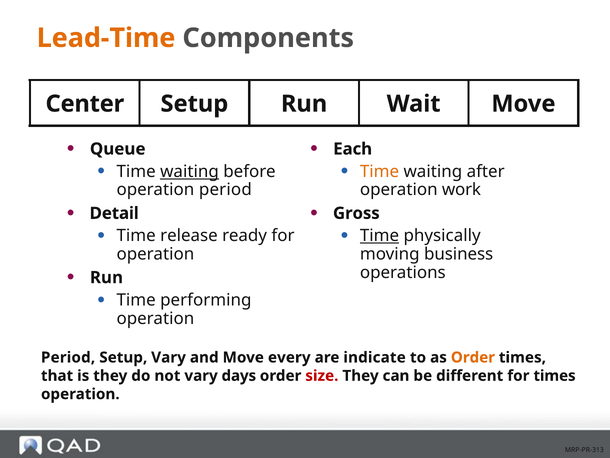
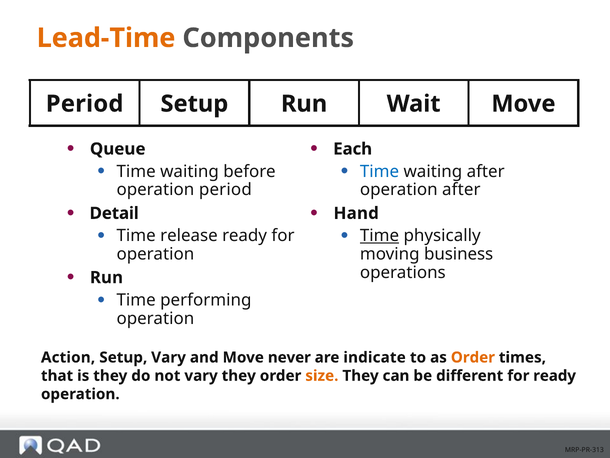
Center: Center -> Period (85, 104)
waiting underline: present -> none (189, 171)
Time colour: orange -> blue (380, 171)
operation work: work -> after (461, 190)
Gross: Gross -> Hand (356, 213)
Period: Period -> Action (68, 357)
every: every -> never (289, 357)
vary days: days -> they (239, 375)
size colour: red -> orange (322, 375)
for times: times -> ready (555, 375)
